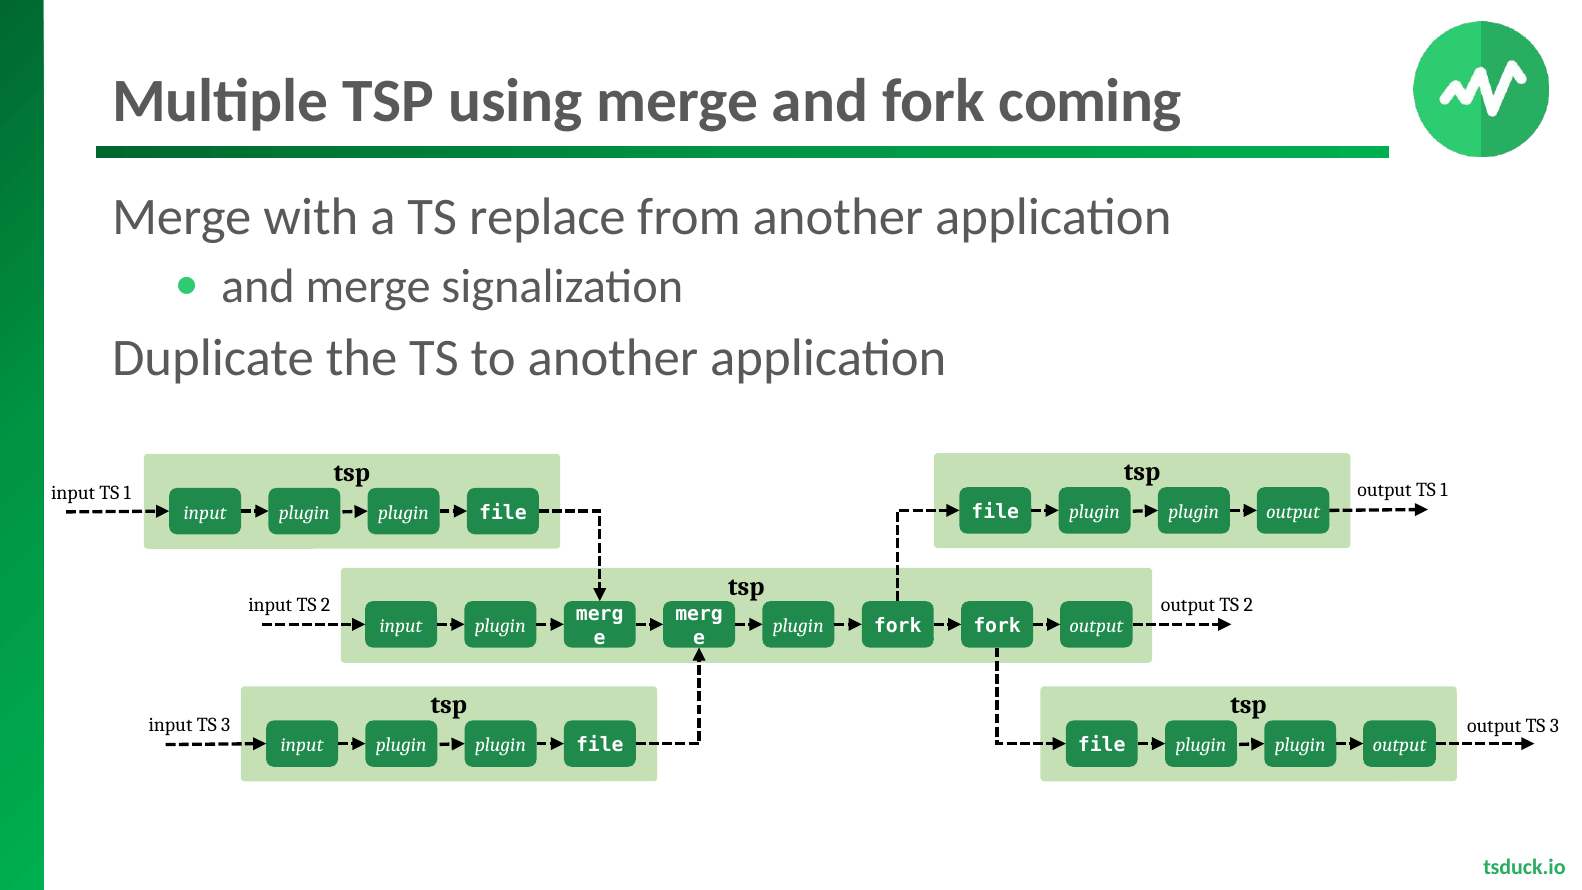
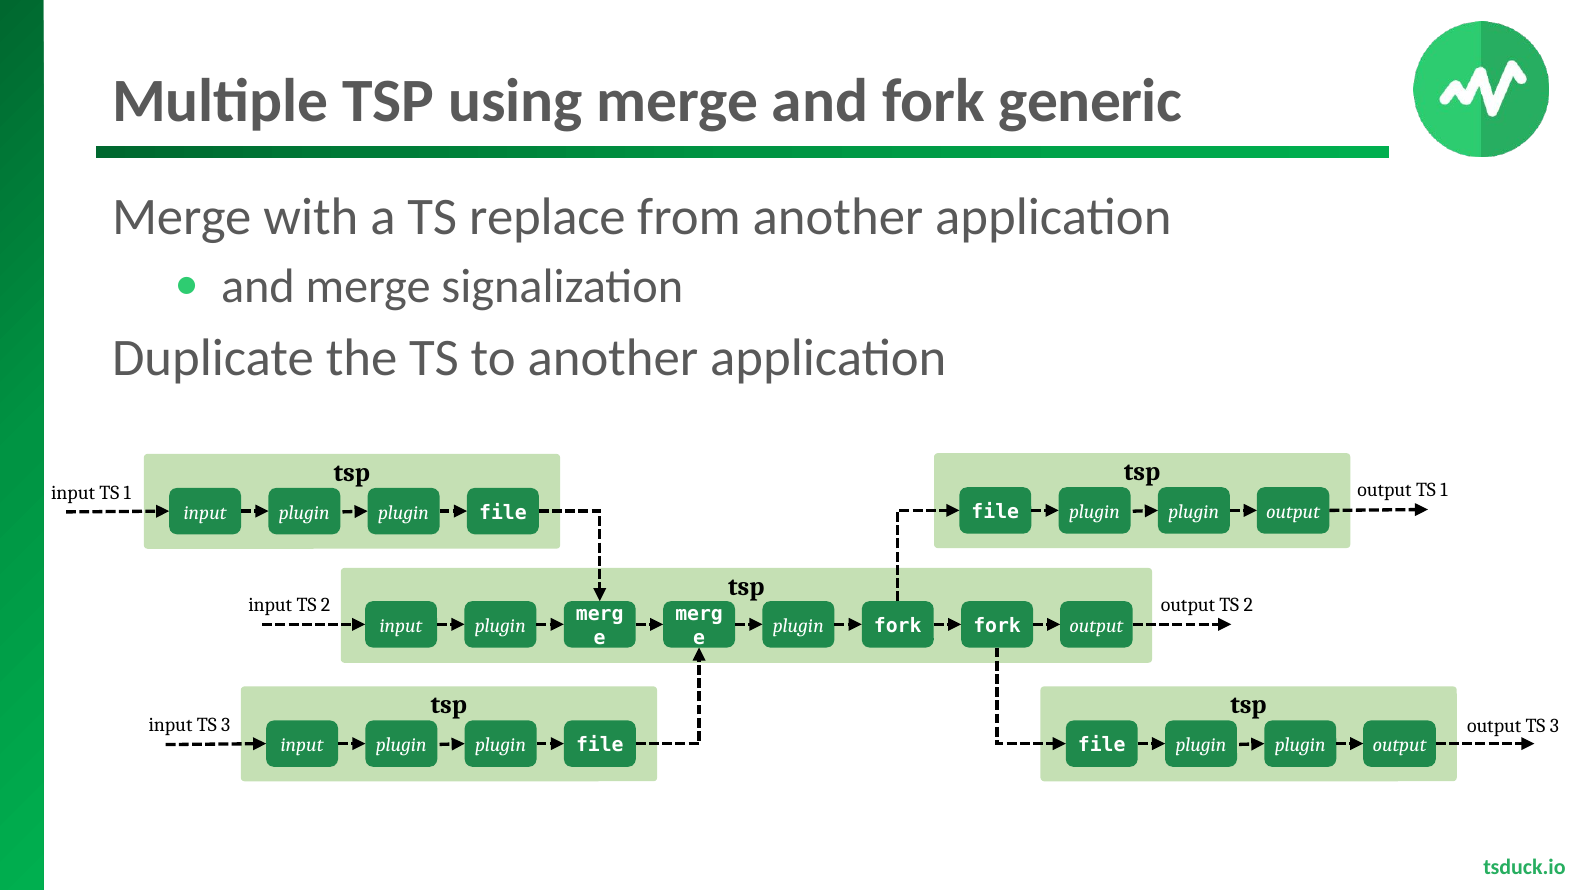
coming: coming -> generic (1090, 101)
